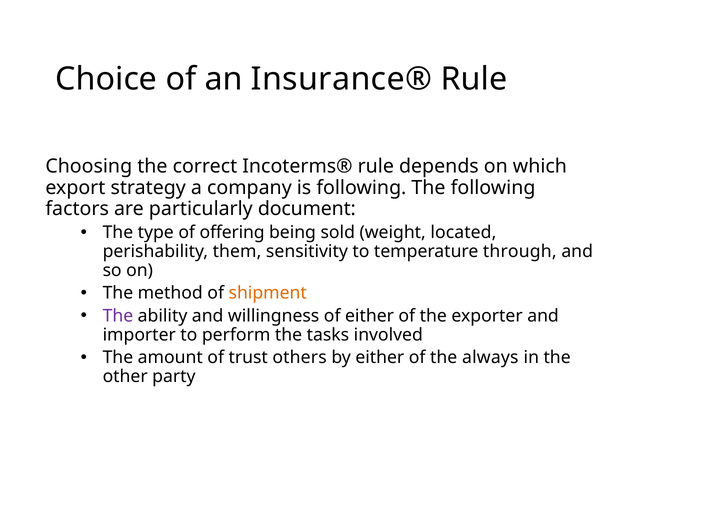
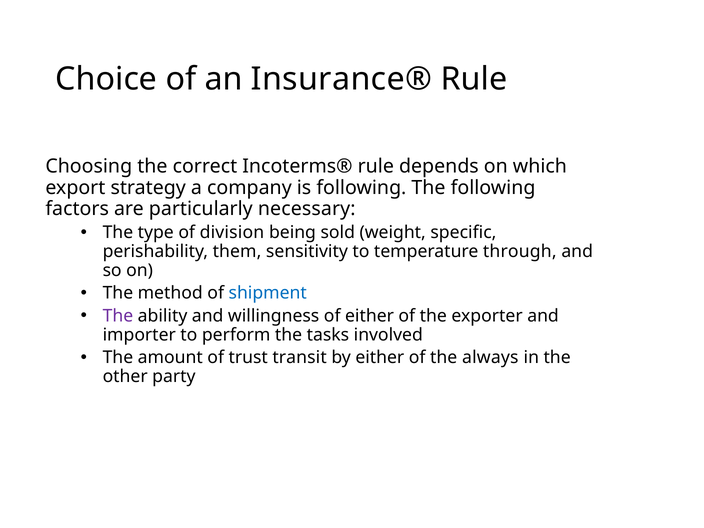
document: document -> necessary (307, 209)
offering: offering -> division (232, 232)
located: located -> specific (463, 232)
shipment colour: orange -> blue (268, 293)
others: others -> transit (300, 358)
